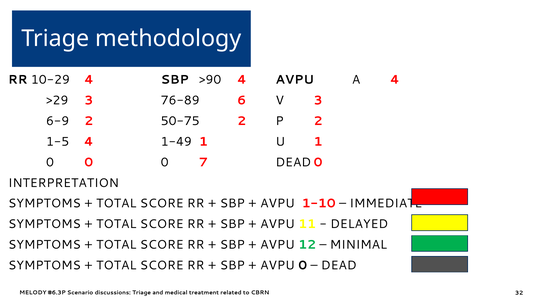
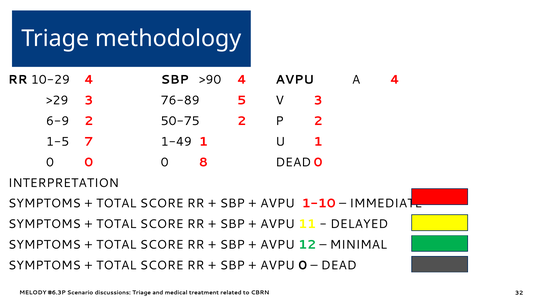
6: 6 -> 5 (242, 100)
1-5 4: 4 -> 7 (89, 142)
7: 7 -> 8 (203, 162)
